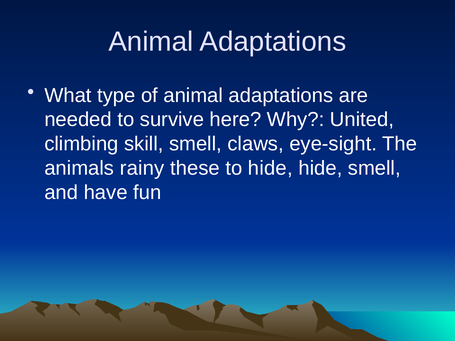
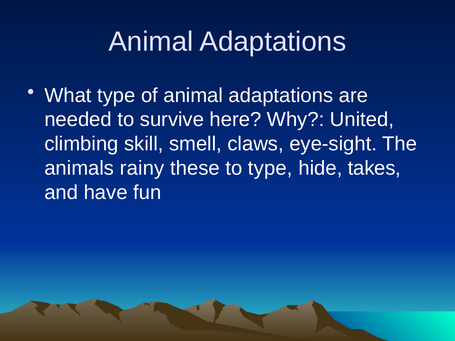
to hide: hide -> type (270, 168)
hide smell: smell -> takes (374, 168)
